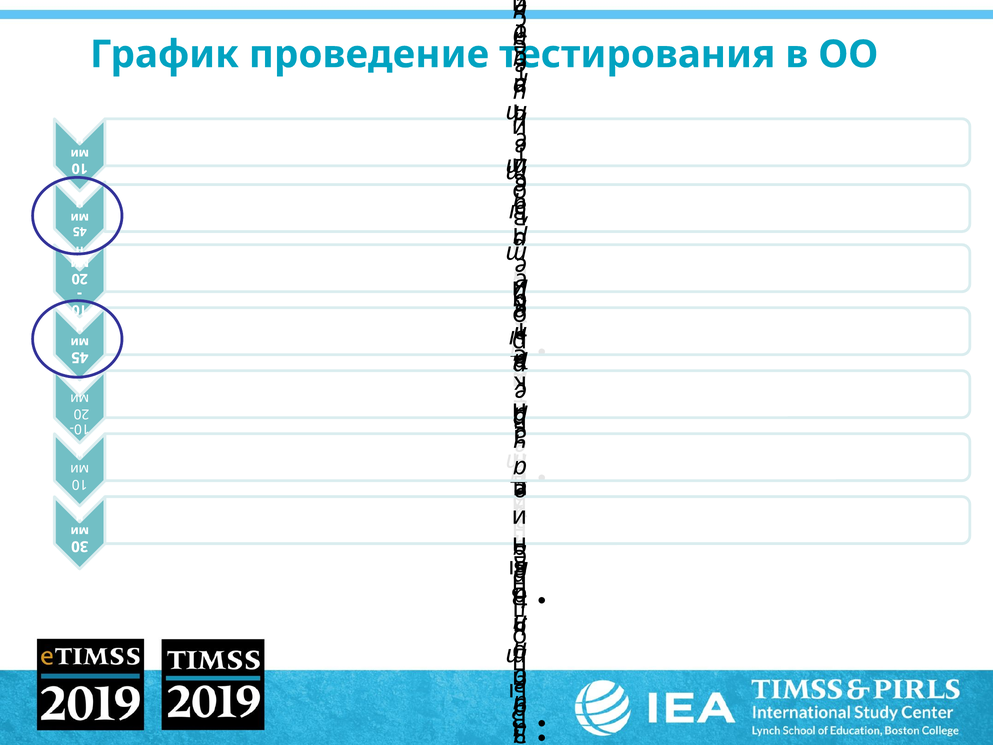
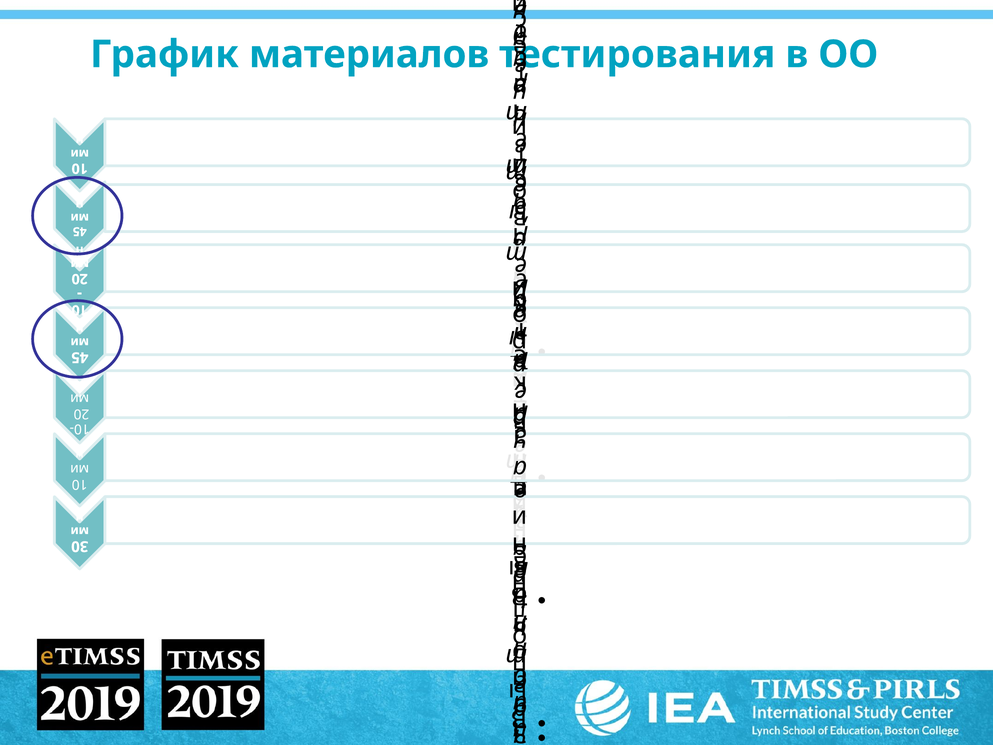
проведение: проведение -> материалов (369, 54)
